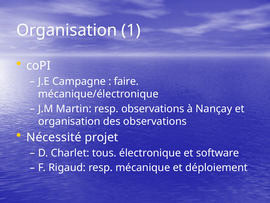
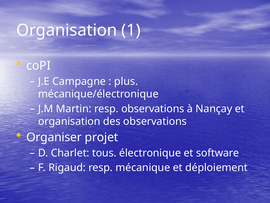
faire: faire -> plus (126, 81)
Nécessité: Nécessité -> Organiser (54, 137)
